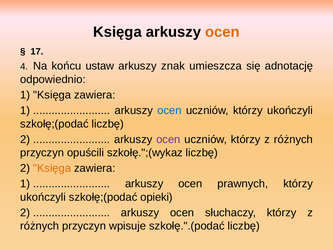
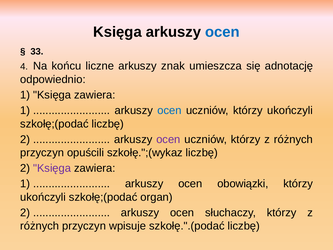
ocen colour: orange -> blue (222, 32)
17: 17 -> 33 (37, 51)
ustaw: ustaw -> liczne (100, 66)
Księga colour: orange -> purple (52, 168)
prawnych: prawnych -> obowiązki (243, 184)
opieki: opieki -> organ (157, 197)
